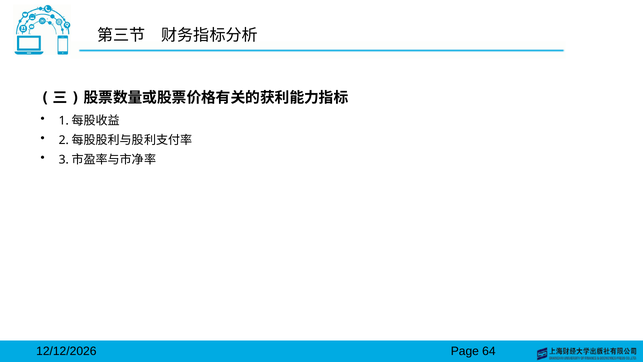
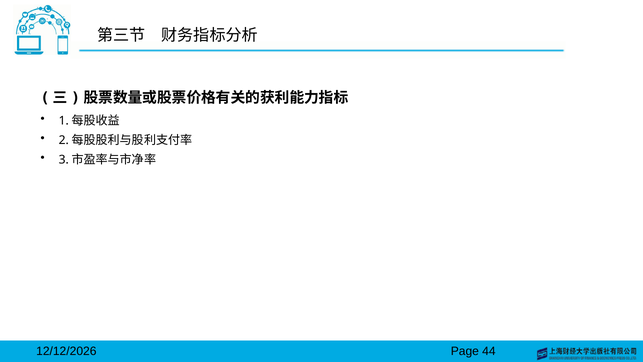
64: 64 -> 44 (489, 351)
